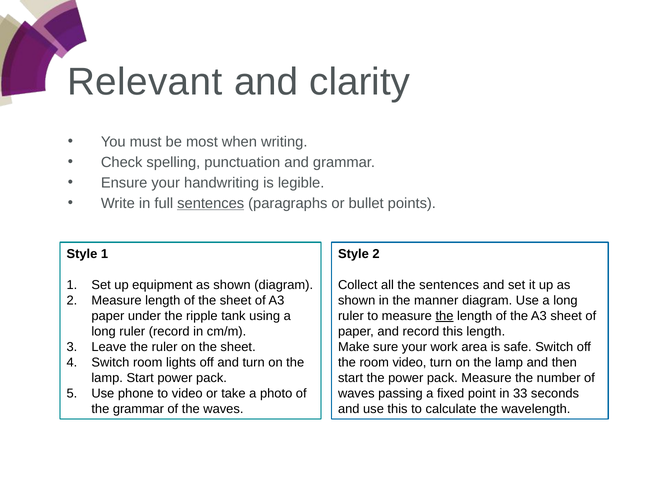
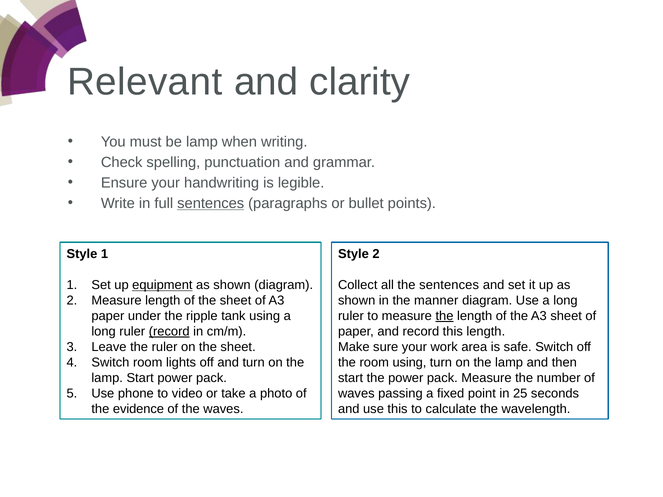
be most: most -> lamp (202, 142)
equipment underline: none -> present (162, 285)
record underline: none -> present (169, 332)
room video: video -> using (409, 363)
33: 33 -> 25 (520, 394)
the grammar: grammar -> evidence (138, 409)
